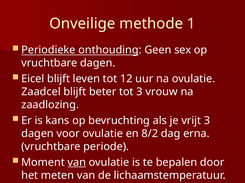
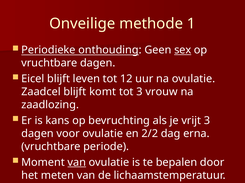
sex underline: none -> present (183, 50)
beter: beter -> komt (103, 92)
8/2: 8/2 -> 2/2 (150, 134)
